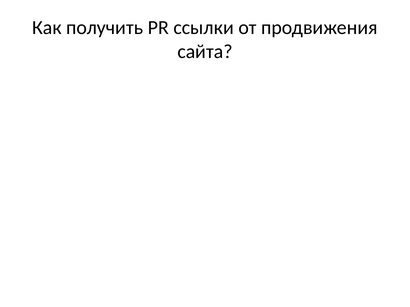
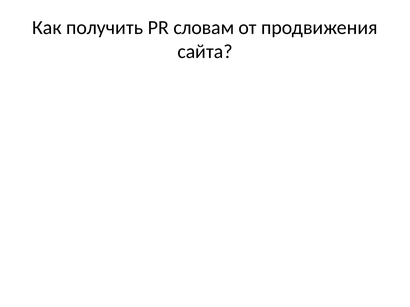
ссылки: ссылки -> словам (204, 28)
